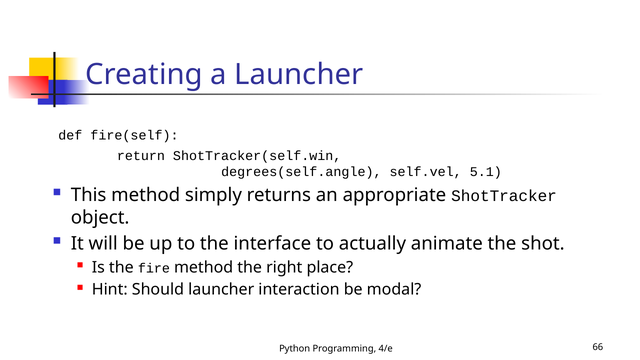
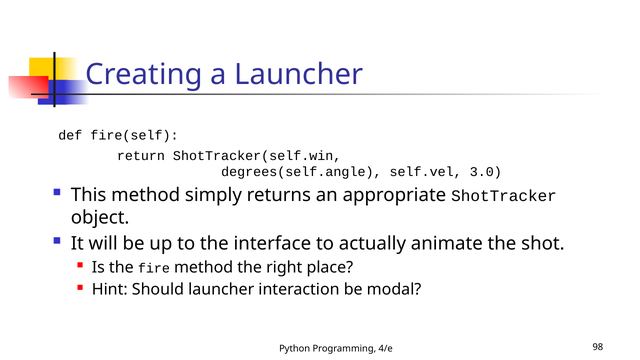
5.1: 5.1 -> 3.0 (486, 172)
66: 66 -> 98 (598, 347)
